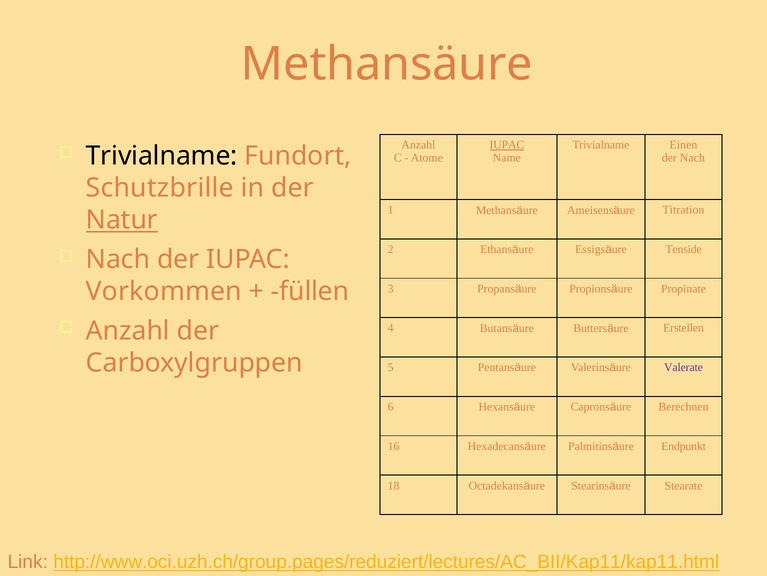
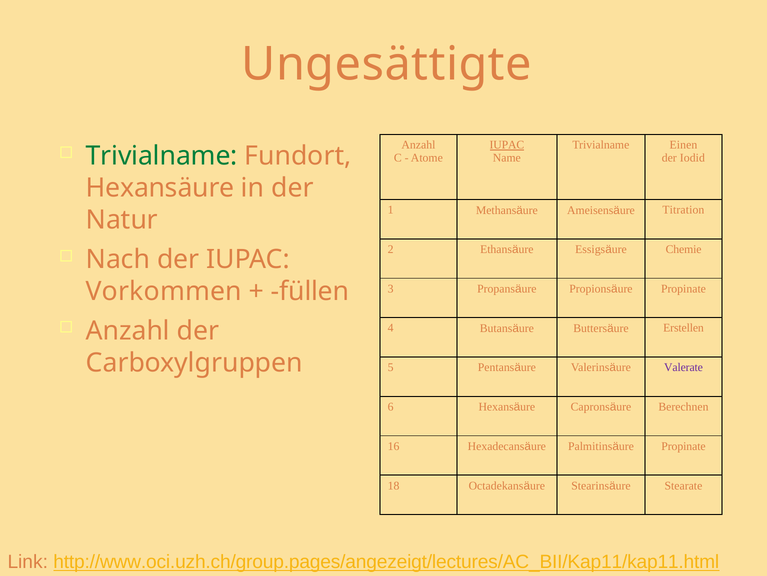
Methansäure: Methansäure -> Ungesättigte (387, 64)
Trivialname colour: black -> green (162, 156)
der Nach: Nach -> Iodid (692, 158)
Schutzbrille: Schutzbrille -> Hexansäure (160, 188)
Natur underline: present -> none (122, 220)
Tenside: Tenside -> Chemie (684, 249)
Palmitinsäure Endpunkt: Endpunkt -> Propinate (683, 446)
http://www.oci.uzh.ch/group.pages/reduziert/lectures/AC_BII/Kap11/kap11.html: http://www.oci.uzh.ch/group.pages/reduziert/lectures/AC_BII/Kap11/kap11.html -> http://www.oci.uzh.ch/group.pages/angezeigt/lectures/AC_BII/Kap11/kap11.html (386, 561)
